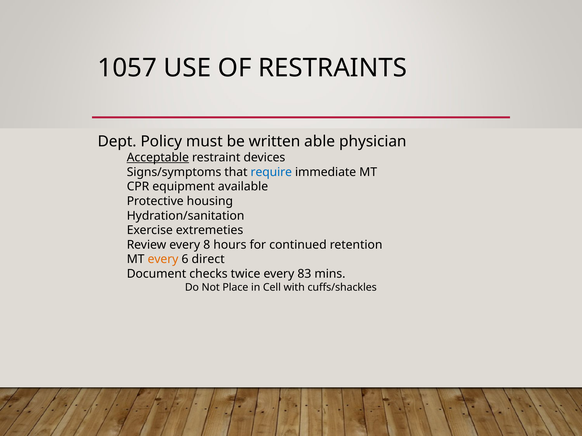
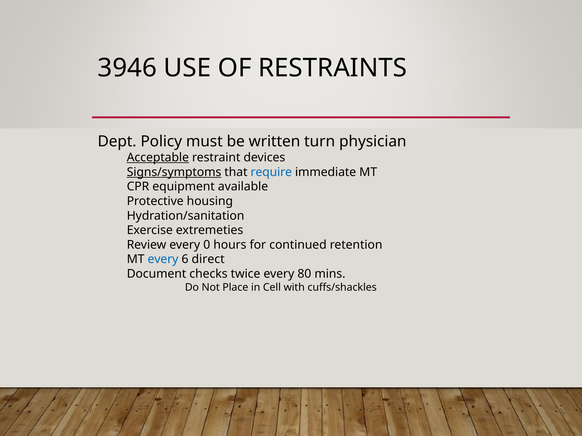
1057: 1057 -> 3946 (127, 68)
able: able -> turn (320, 142)
Signs/symptoms underline: none -> present (174, 172)
8: 8 -> 0 (207, 245)
every colour: orange -> blue (163, 260)
83: 83 -> 80 (304, 274)
